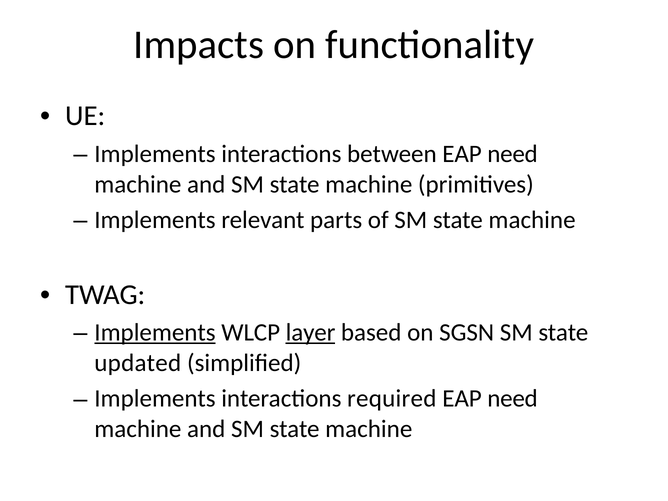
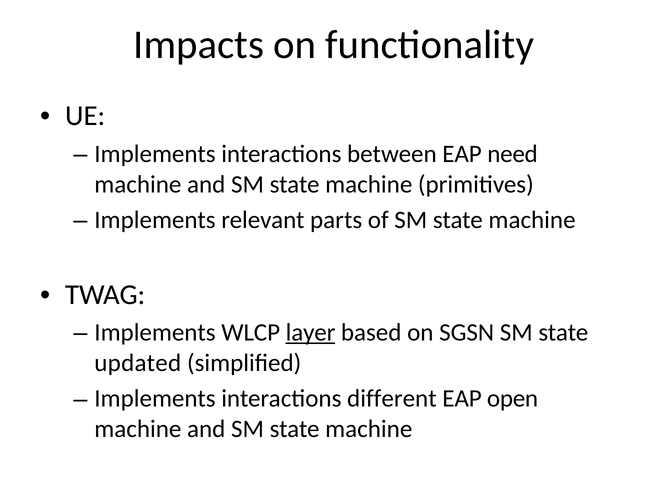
Implements underline: present -> none (155, 332)
required: required -> different (392, 399)
need: need -> open (513, 399)
